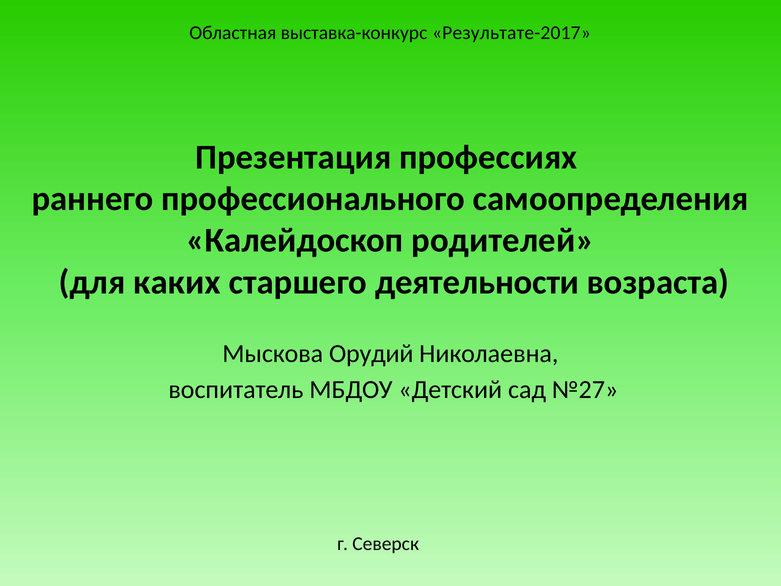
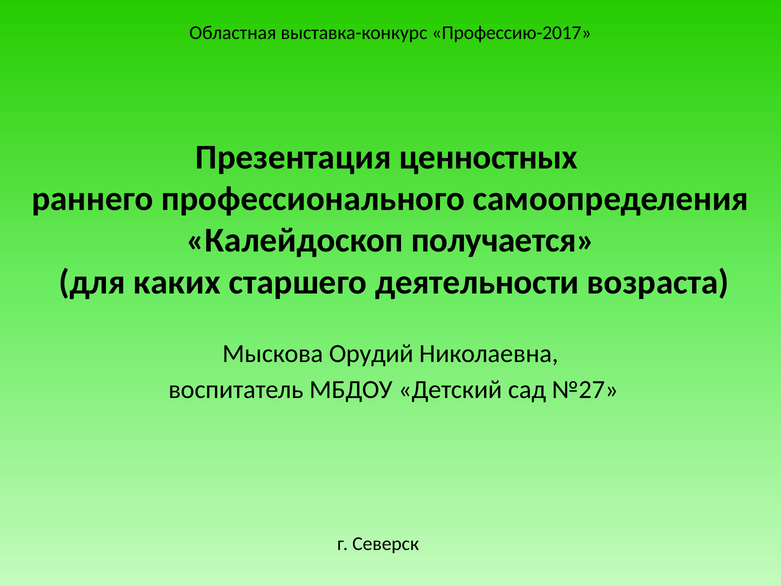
Результате-2017: Результате-2017 -> Профессию-2017 (512, 33)
профессиях: профессиях -> ценностных (488, 157)
родителей: родителей -> получается (503, 240)
